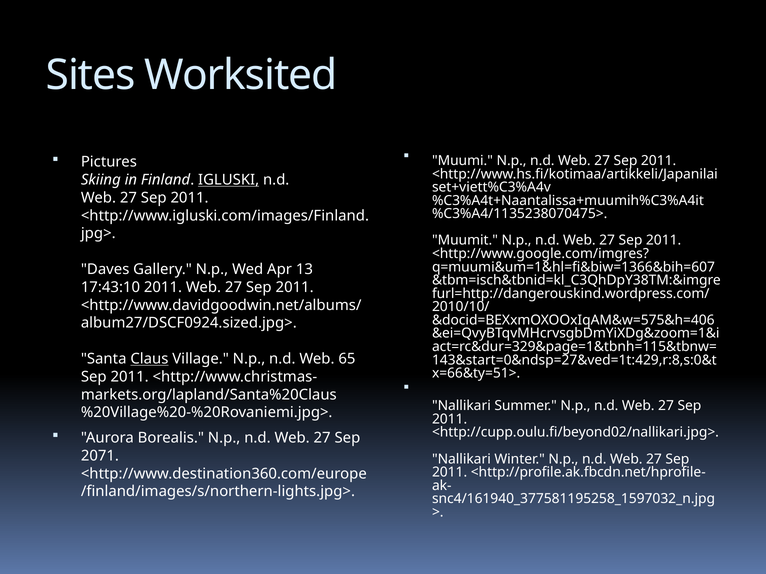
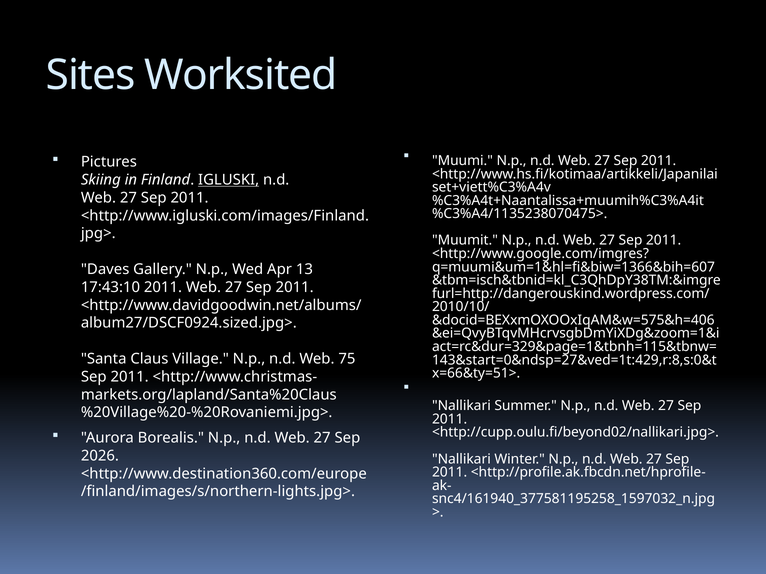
Claus underline: present -> none (149, 359)
65: 65 -> 75 (347, 359)
2071: 2071 -> 2026 (100, 456)
